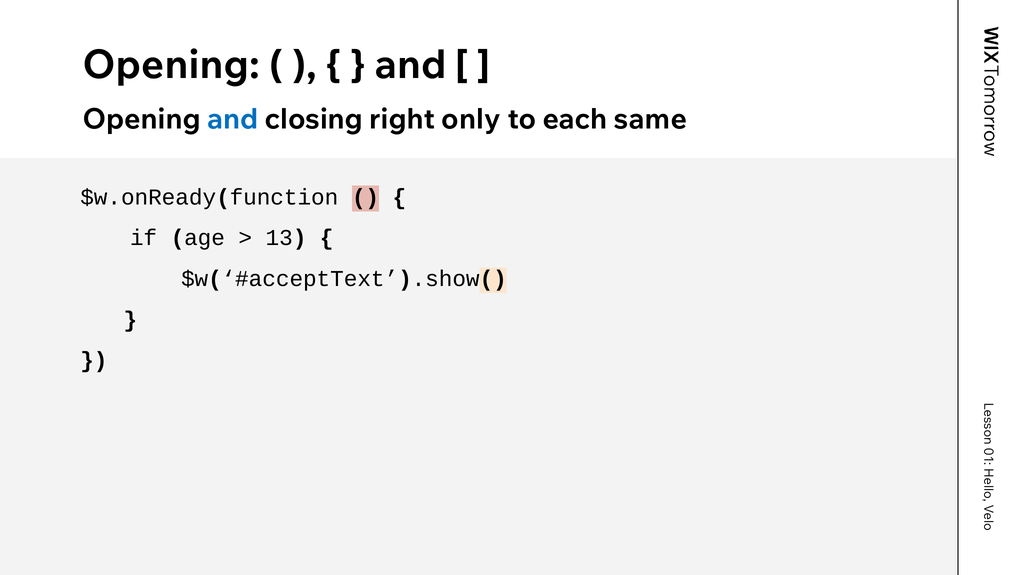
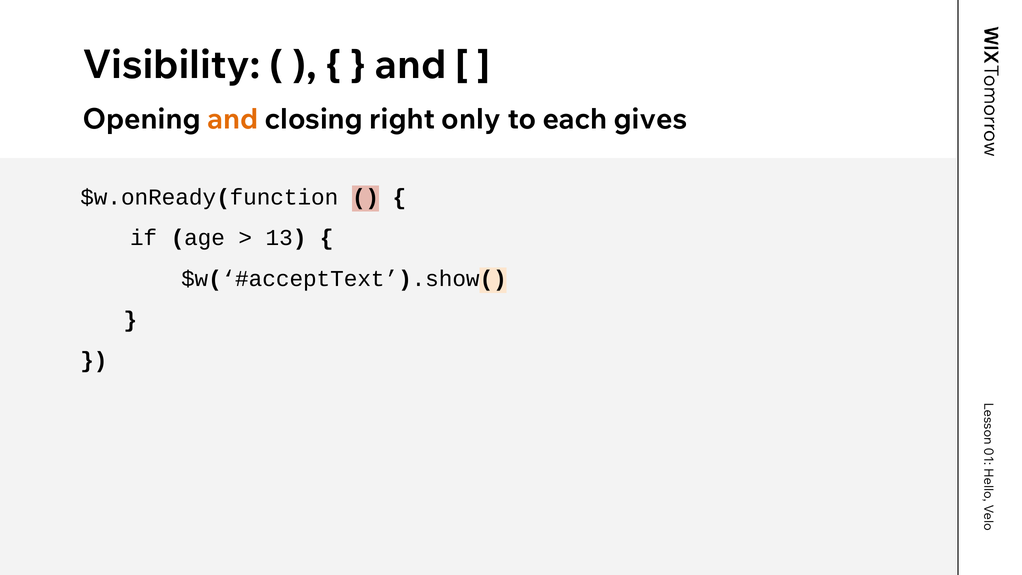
Opening: Opening -> Visibility (172, 65)
and colour: blue -> orange (233, 119)
same: same -> gives (651, 119)
